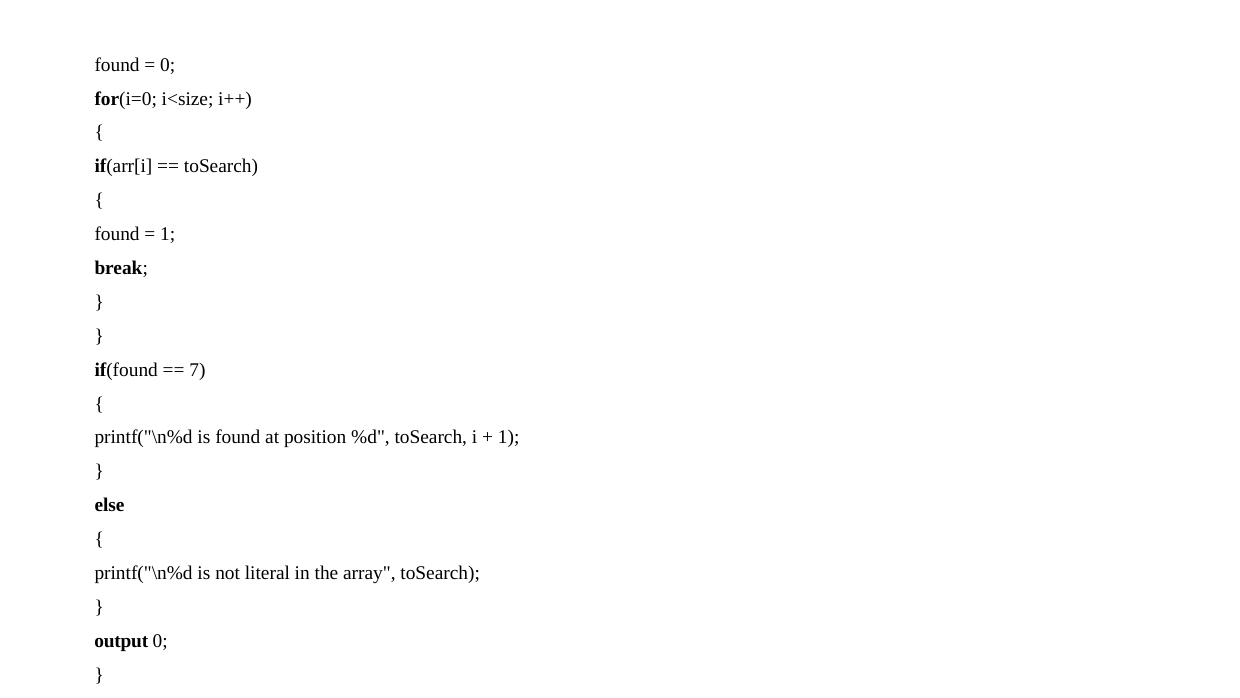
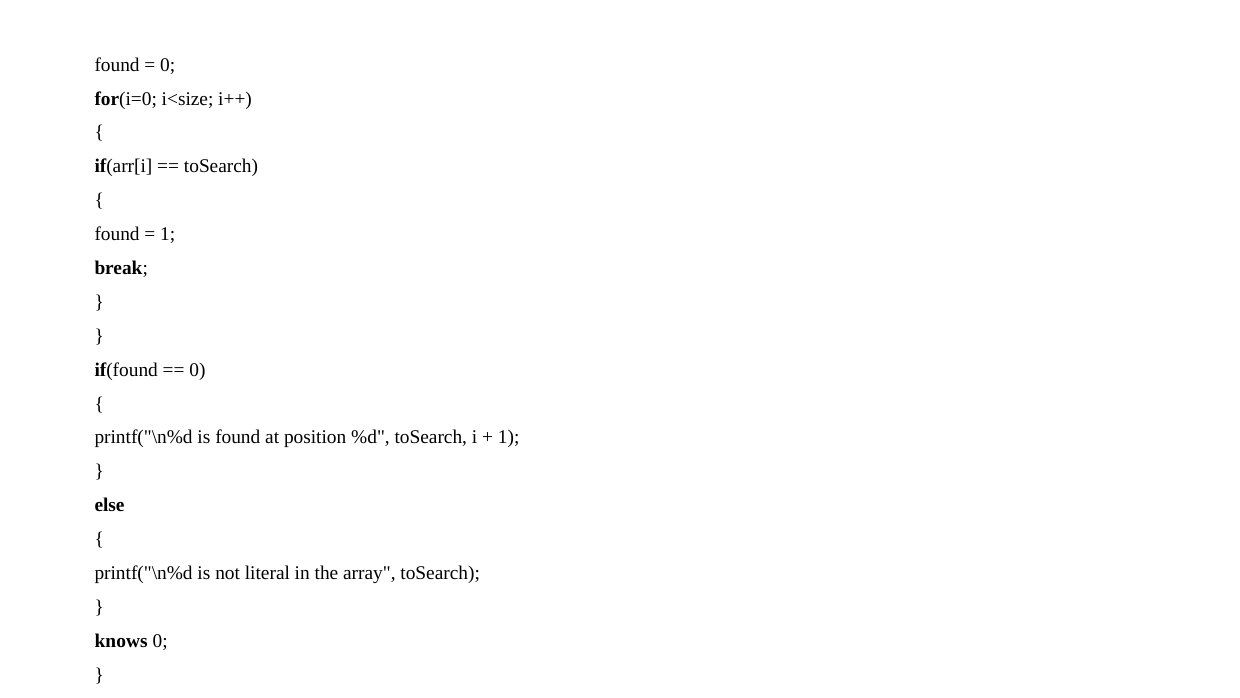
7: 7 -> 0 (197, 369)
output: output -> knows (121, 640)
